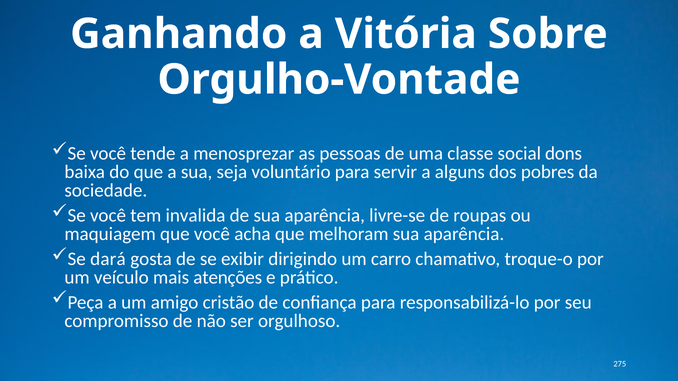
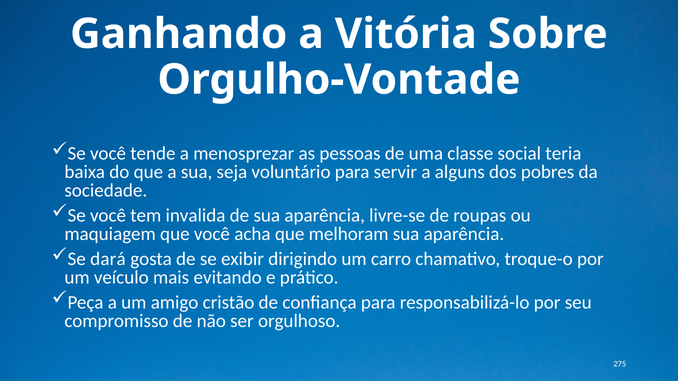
dons: dons -> teria (563, 154)
atenções: atenções -> evitando (228, 278)
